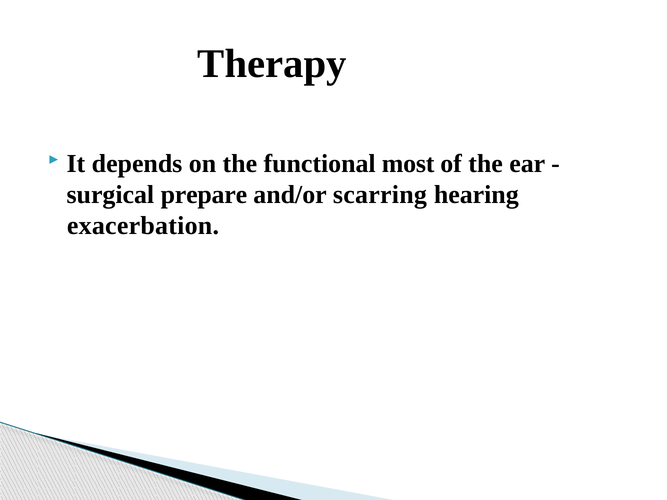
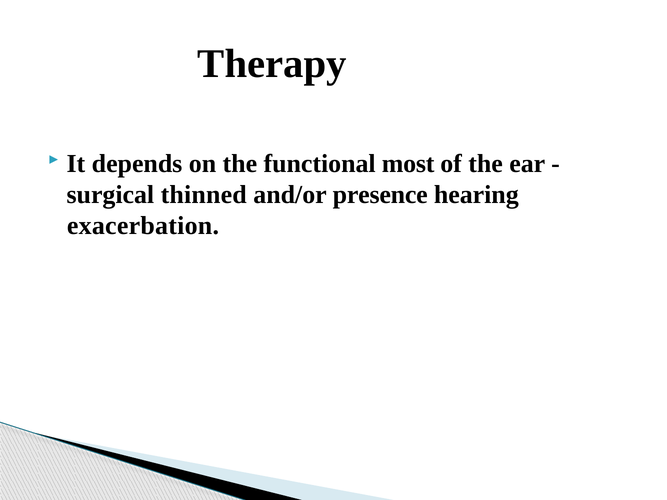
prepare: prepare -> thinned (204, 195)
scarring: scarring -> presence (380, 195)
